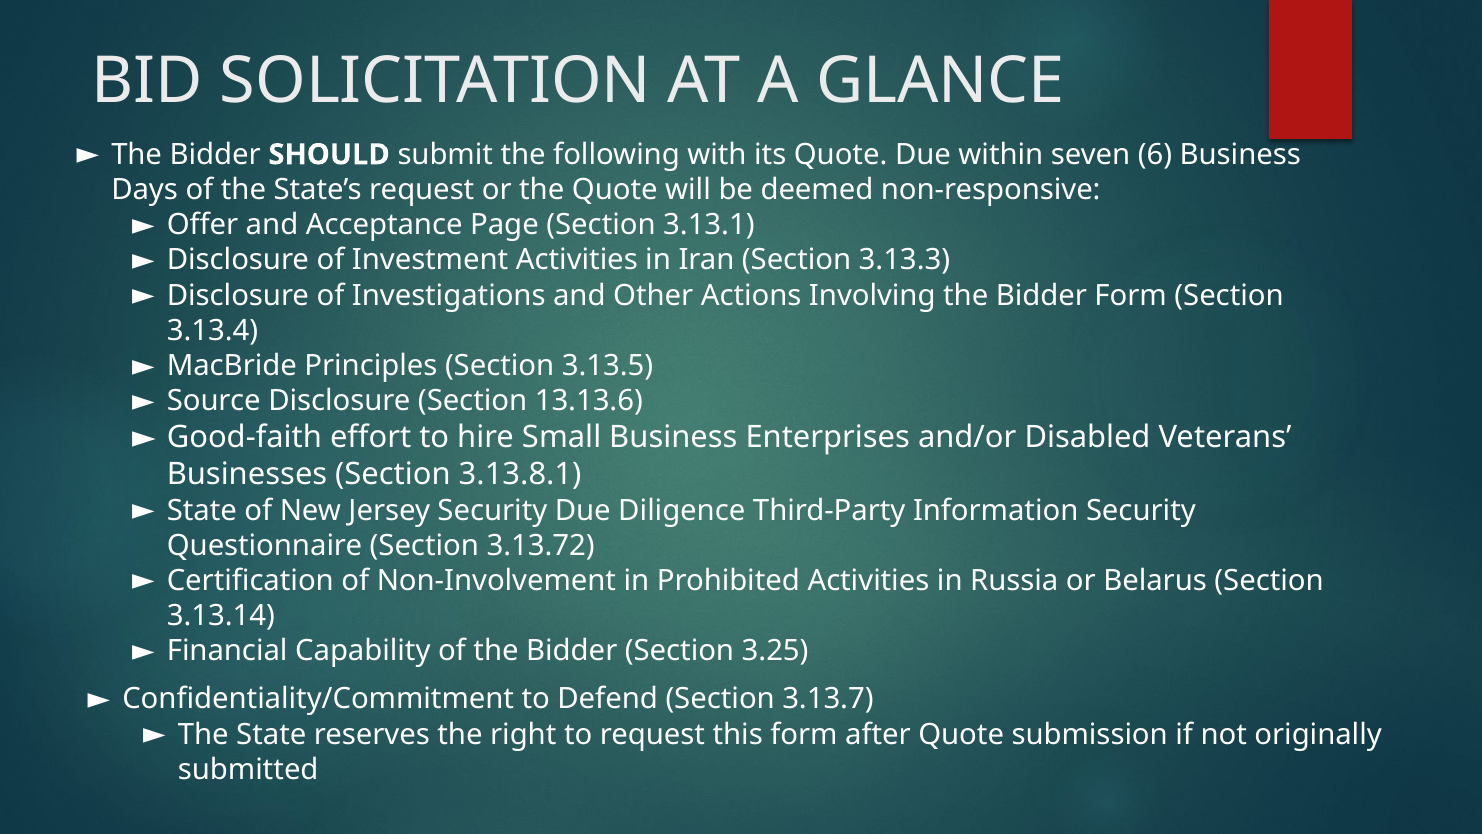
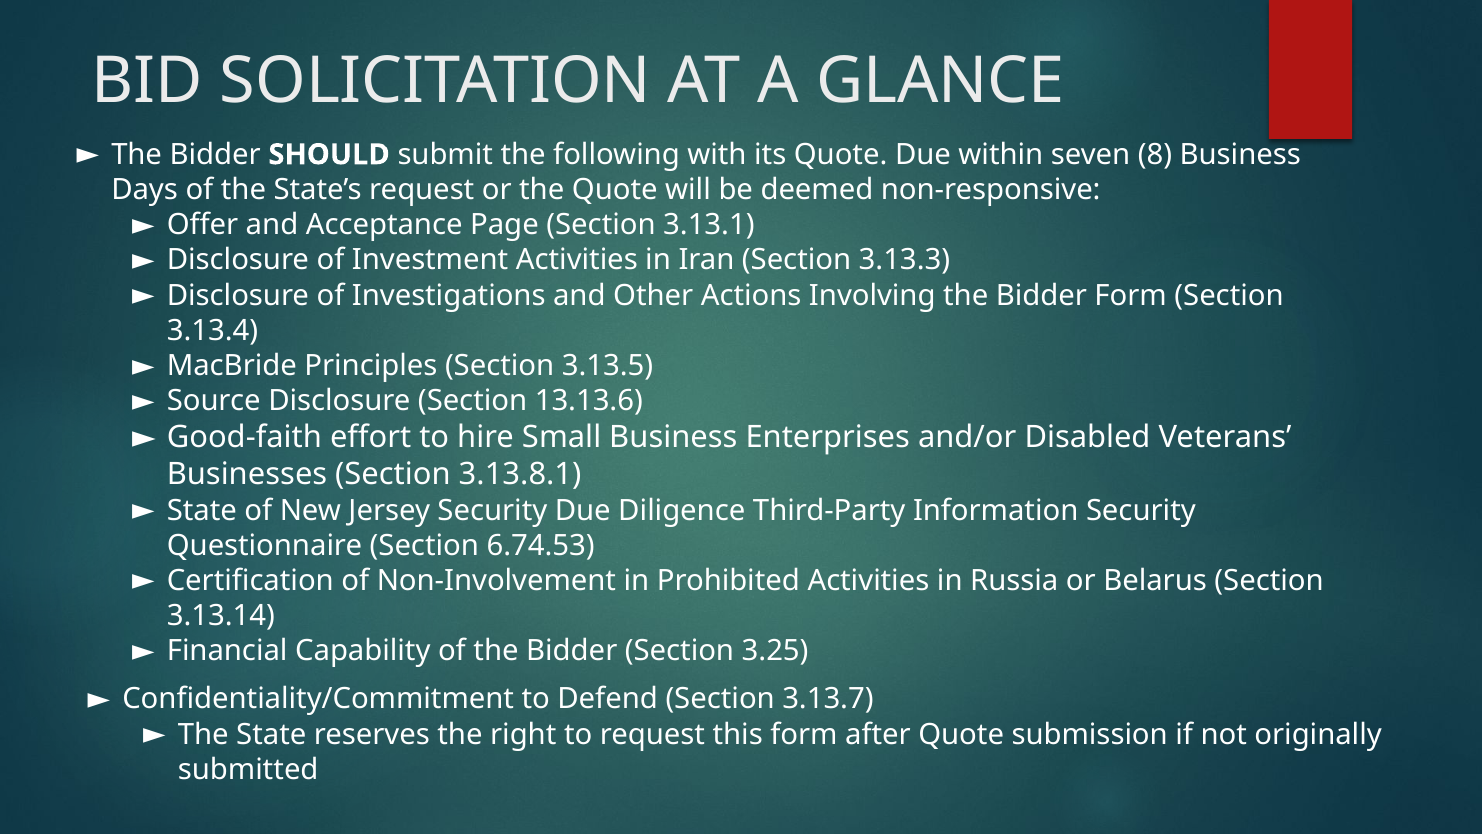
6: 6 -> 8 (1155, 155)
3.13.72: 3.13.72 -> 6.74.53 (541, 545)
